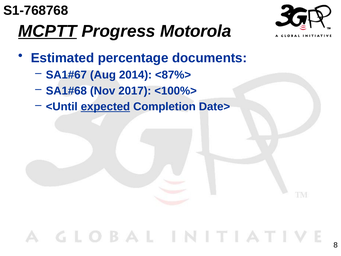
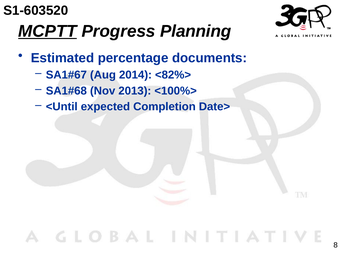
S1-768768: S1-768768 -> S1-603520 (36, 11)
Motorola: Motorola -> Planning (196, 31)
<87%>: <87%> -> <82%> (173, 75)
2017: 2017 -> 2013 (135, 91)
expected underline: present -> none (105, 107)
